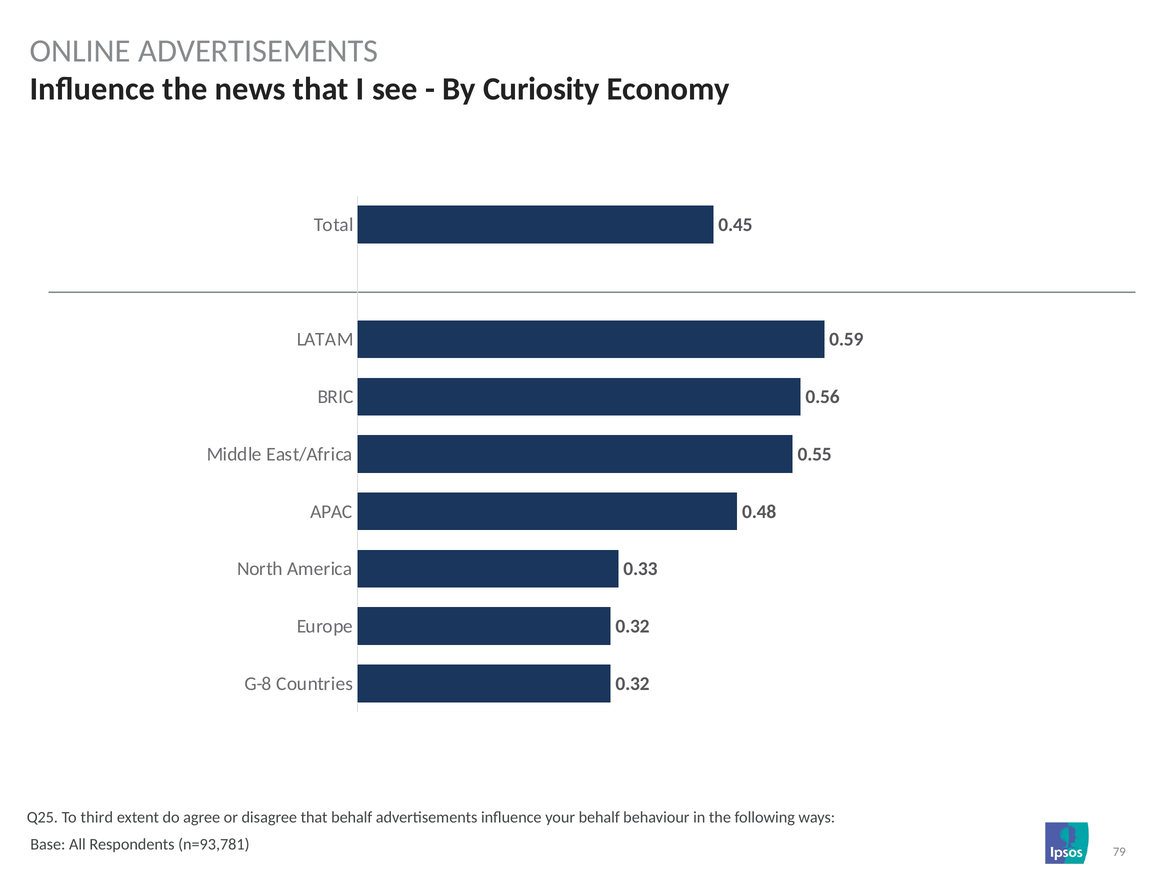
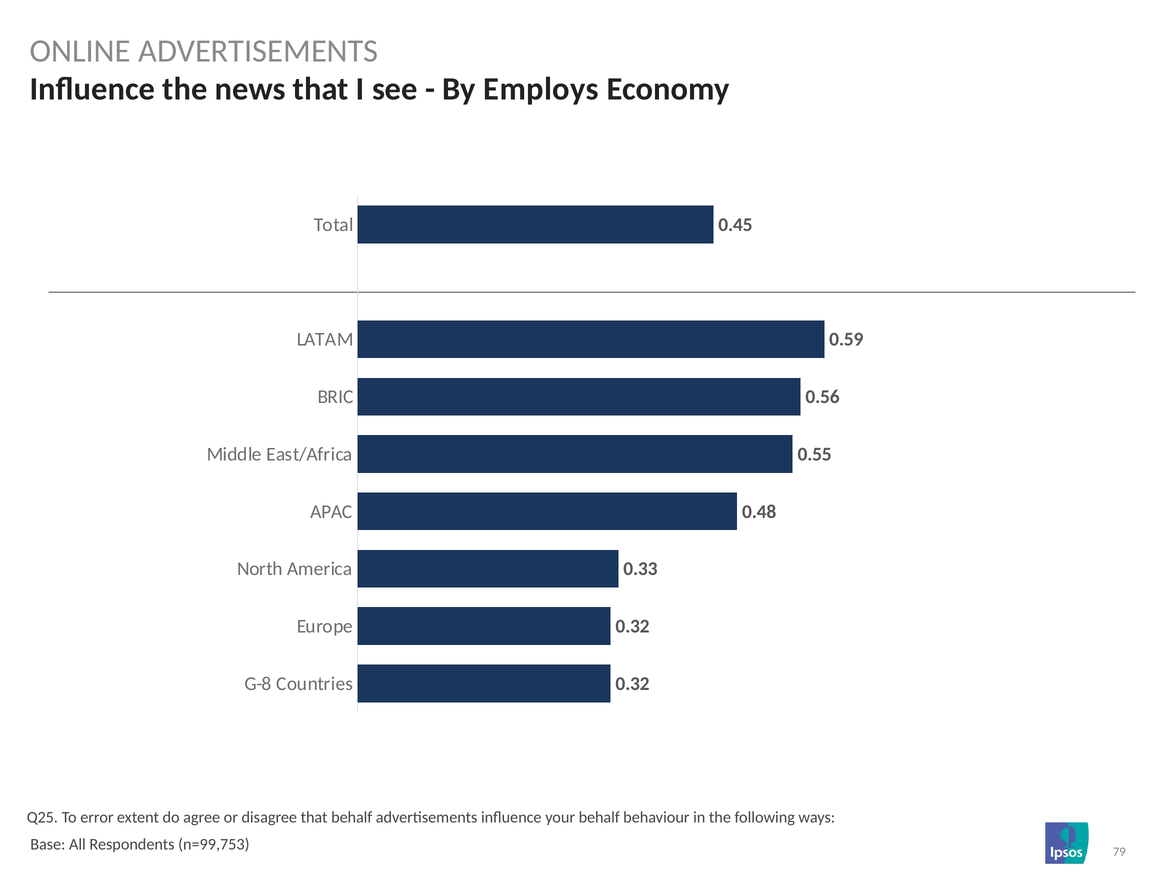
Curiosity: Curiosity -> Employs (541, 89)
third: third -> error (97, 817)
n=93,781: n=93,781 -> n=99,753 (214, 844)
